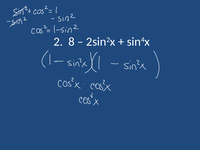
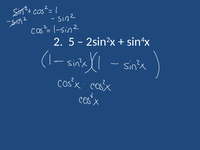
8: 8 -> 5 (71, 42)
